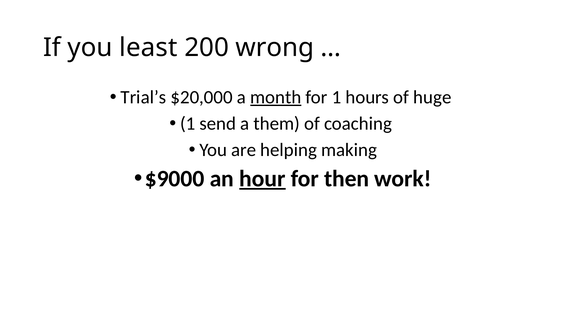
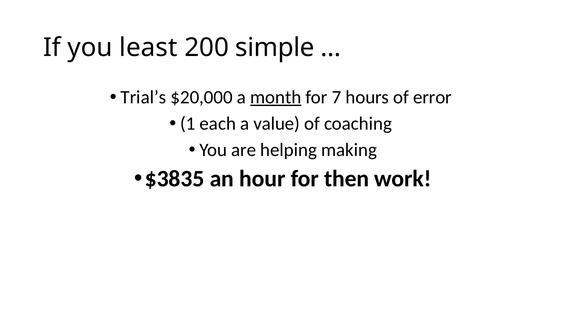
wrong: wrong -> simple (275, 48)
for 1: 1 -> 7 (336, 97)
huge: huge -> error (432, 97)
send: send -> each (218, 123)
them: them -> value (277, 123)
$9000: $9000 -> $3835 (175, 178)
hour underline: present -> none (262, 178)
